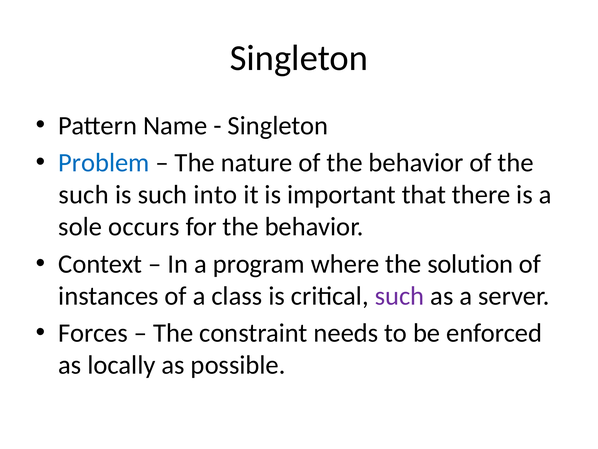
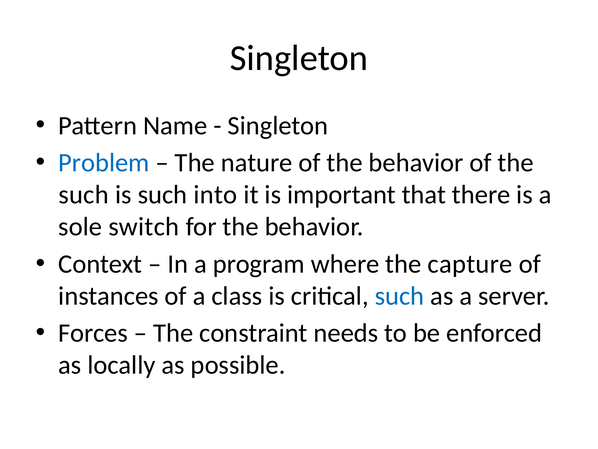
occurs: occurs -> switch (144, 226)
solution: solution -> capture (470, 264)
such colour: purple -> blue (399, 296)
